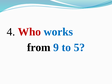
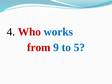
from colour: black -> red (39, 47)
